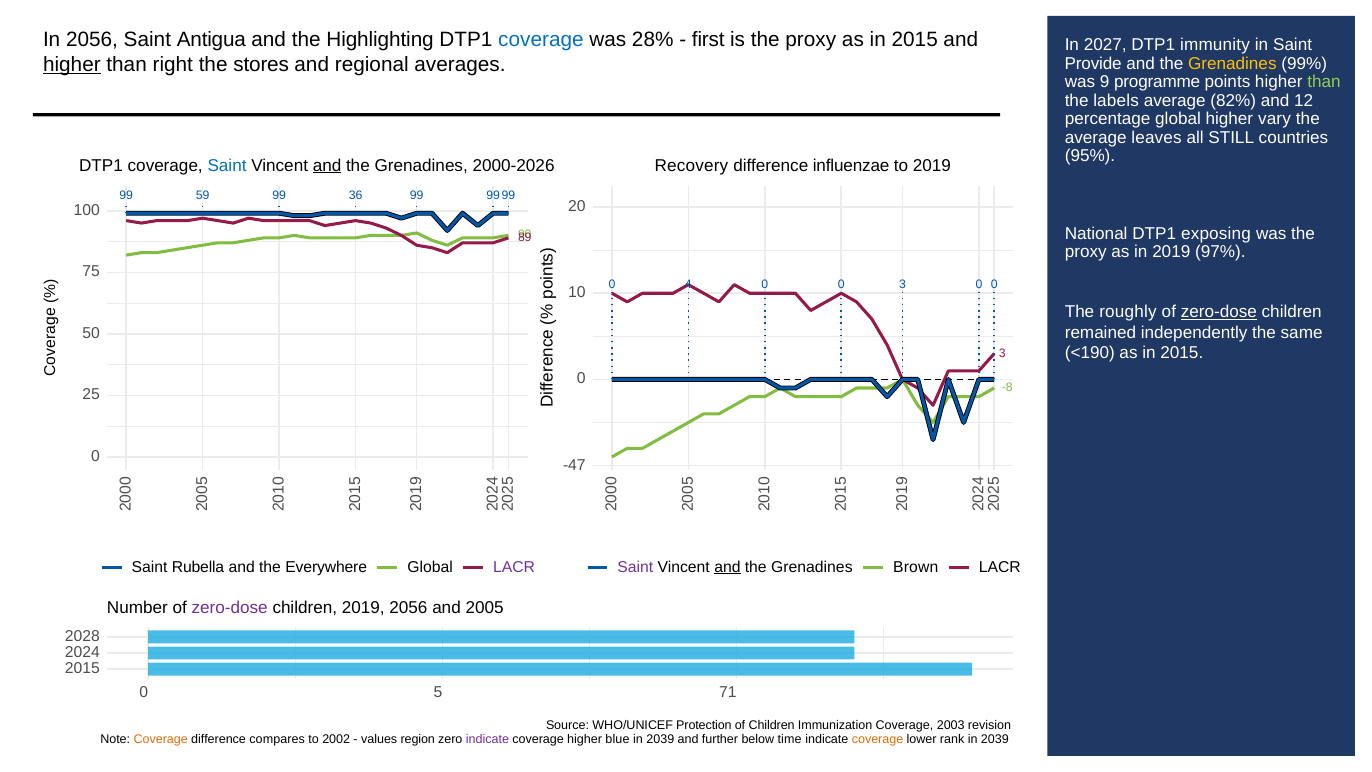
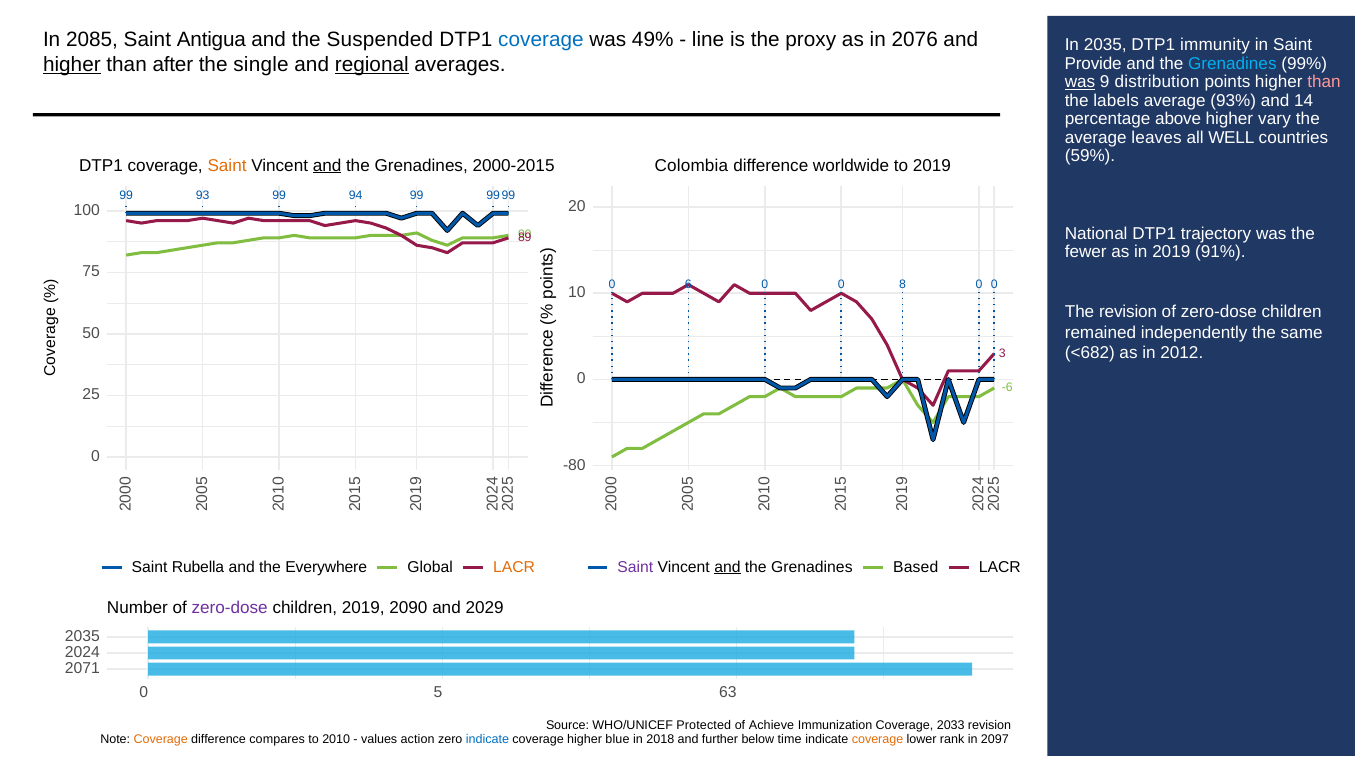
In 2056: 2056 -> 2085 (92, 40)
Highlighting: Highlighting -> Suspended (380, 40)
28%: 28% -> 49% (653, 40)
first: first -> line (708, 40)
2015: 2015 -> 2076 (915, 40)
In 2027: 2027 -> 2035 (1105, 45)
right: right -> after (173, 64)
stores: stores -> single (261, 64)
regional underline: none -> present (372, 64)
Grenadines colour: yellow -> light blue (1232, 64)
was underline: none -> present (1080, 82)
programme: programme -> distribution (1157, 82)
than colour: light green -> pink (1324, 82)
82%: 82% -> 93% (1233, 101)
12: 12 -> 14 (1304, 101)
percentage global: global -> above (1178, 119)
STILL: STILL -> WELL (1231, 138)
95%: 95% -> 59% (1090, 156)
Saint colour: blue -> orange (227, 165)
2000-2026: 2000-2026 -> 2000-2015 (514, 165)
Recovery: Recovery -> Colombia (691, 165)
influenzae: influenzae -> worldwide (851, 165)
59: 59 -> 93 (203, 195)
36: 36 -> 94 (356, 195)
exposing: exposing -> trajectory (1216, 234)
proxy: proxy -> fewer (1086, 252)
97%: 97% -> 91% (1220, 252)
0 4: 4 -> 6 (688, 284)
0 3: 3 -> 8 (902, 284)
The roughly: roughly -> revision (1128, 312)
zero-dose underline: present -> none (1219, 312)
<190: <190 -> <682 (1090, 353)
2015: 2015 -> 2012 (1182, 353)
-8: -8 -> -6 (1007, 387)
-47: -47 -> -80 (574, 465)
LACR colour: purple -> orange (514, 567)
Brown: Brown -> Based (916, 567)
2019 2056: 2056 -> 2090 (408, 607)
2005: 2005 -> 2029 (485, 607)
2028: 2028 -> 2035 (82, 636)
2015: 2015 -> 2071 (82, 668)
71: 71 -> 63 (728, 692)
Protection: Protection -> Protected (704, 725)
of Children: Children -> Achieve (772, 725)
2003: 2003 -> 2033 (951, 725)
2002: 2002 -> 2010 (336, 739)
region: region -> action (418, 739)
indicate colour: purple -> blue (488, 739)
2039: 2039 -> 2018 (660, 739)
2039: 2039 -> 2097 (995, 739)
